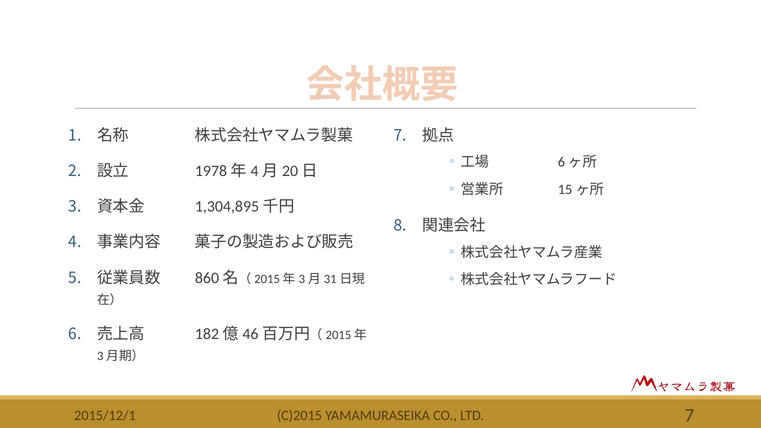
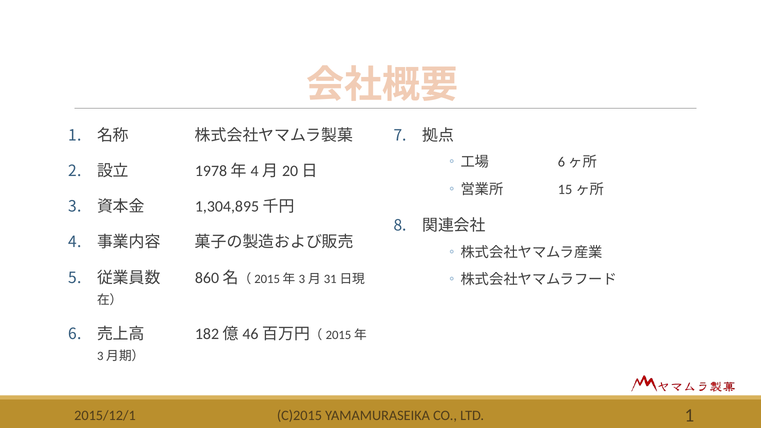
LTD 7: 7 -> 1 (689, 416)
